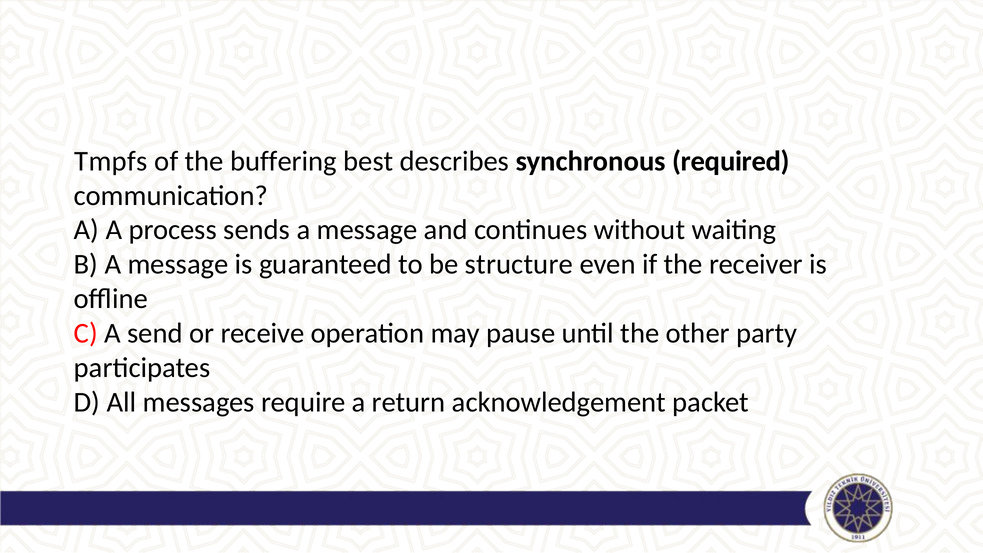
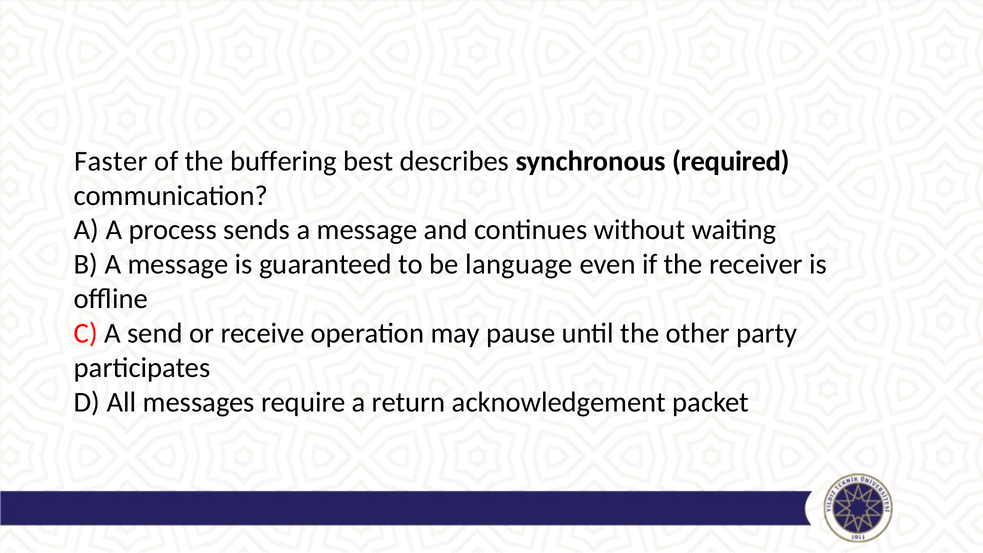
Tmpfs: Tmpfs -> Faster (111, 161)
structure: structure -> language (519, 264)
